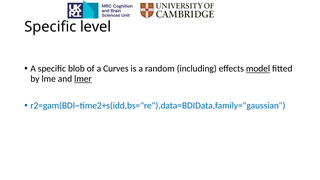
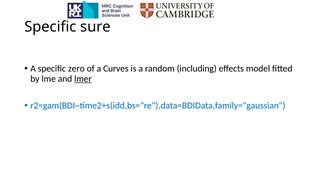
level: level -> sure (95, 27)
blob: blob -> zero (76, 69)
model underline: present -> none (258, 69)
